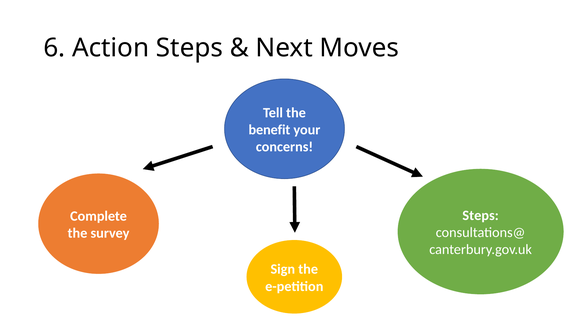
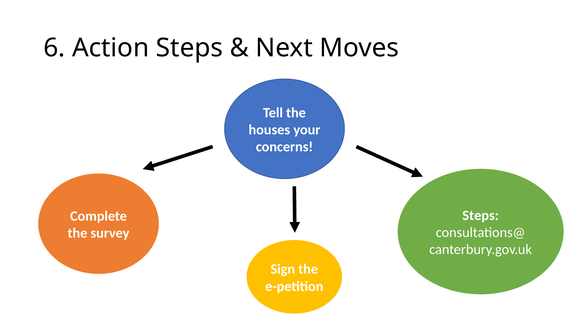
benefit: benefit -> houses (269, 130)
